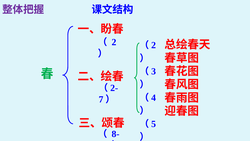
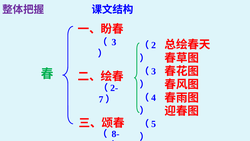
2: 2 -> 3 (114, 42)
